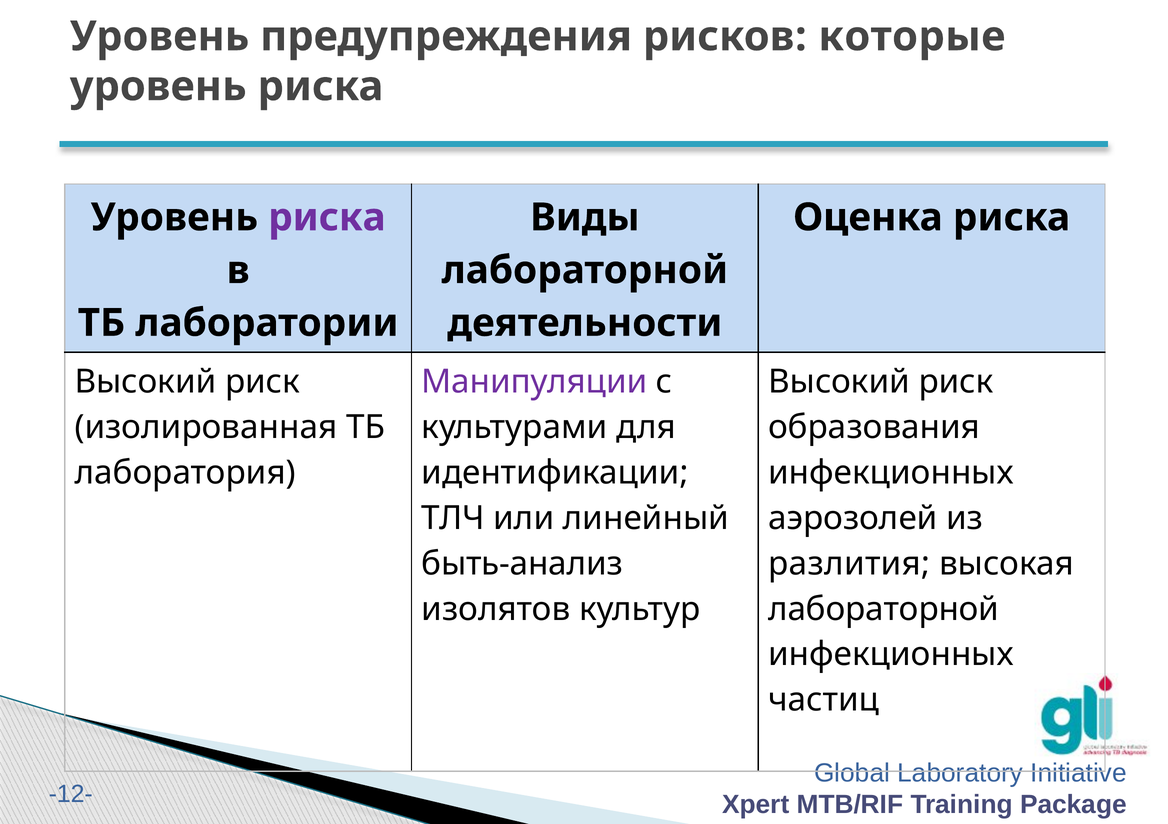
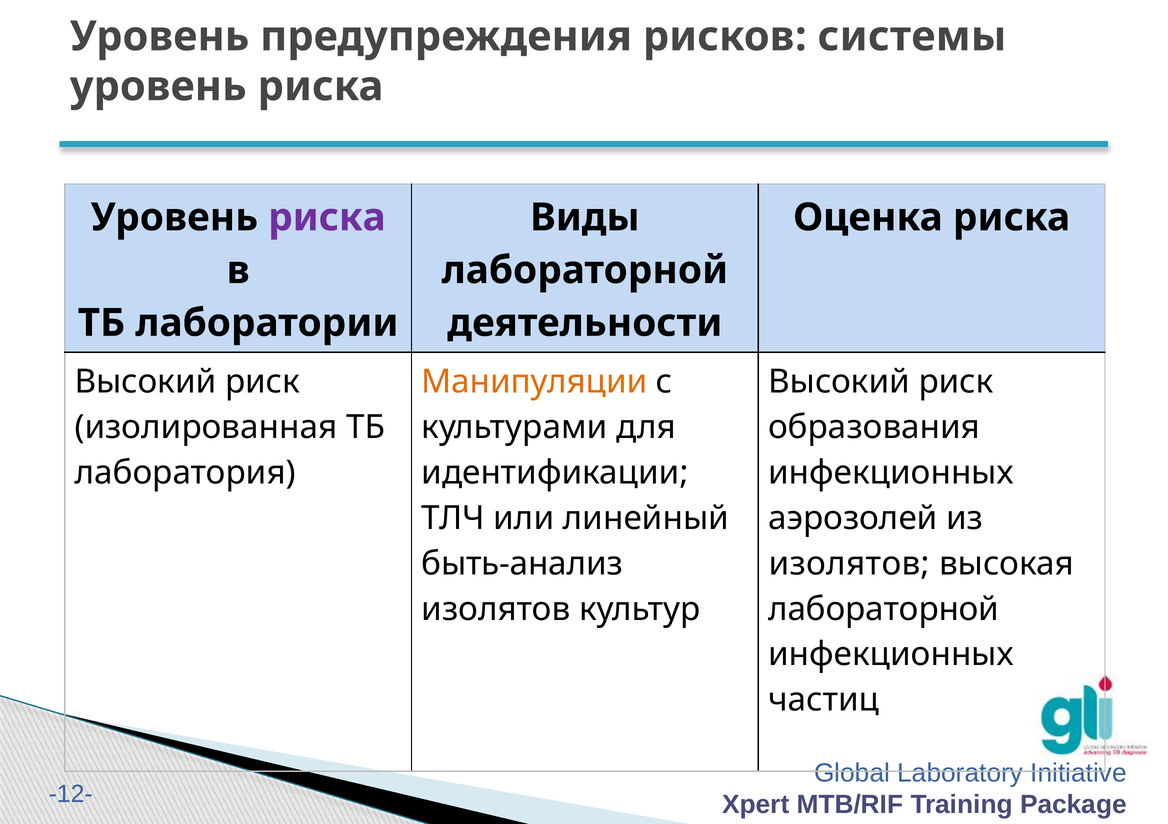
которые: которые -> системы (912, 37)
Манипуляции colour: purple -> orange (534, 382)
разлития: разлития -> изолятов (849, 564)
